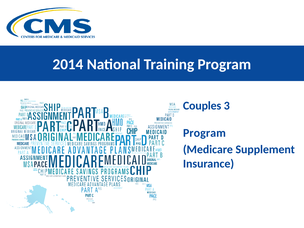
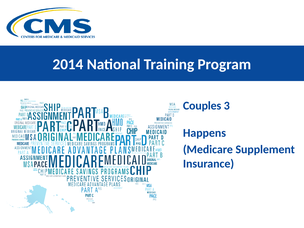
Program: Program -> Happens (204, 133)
